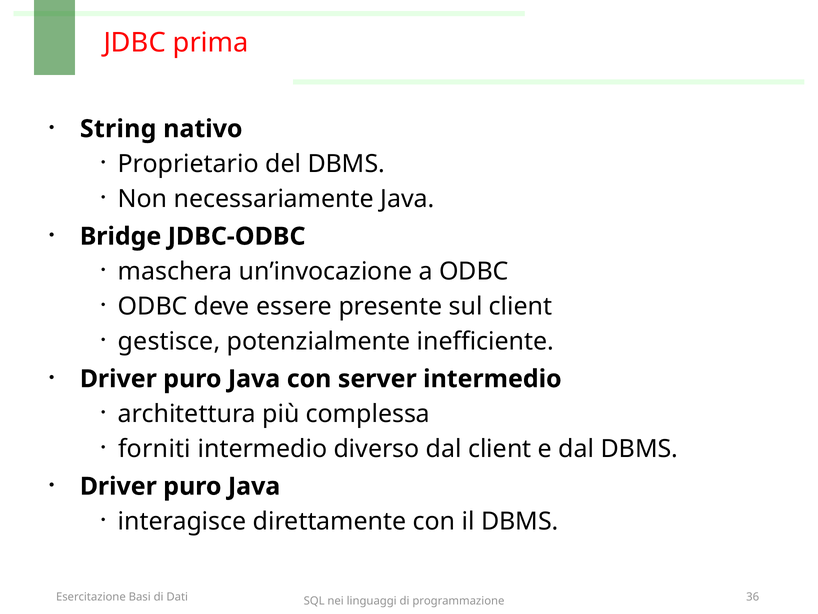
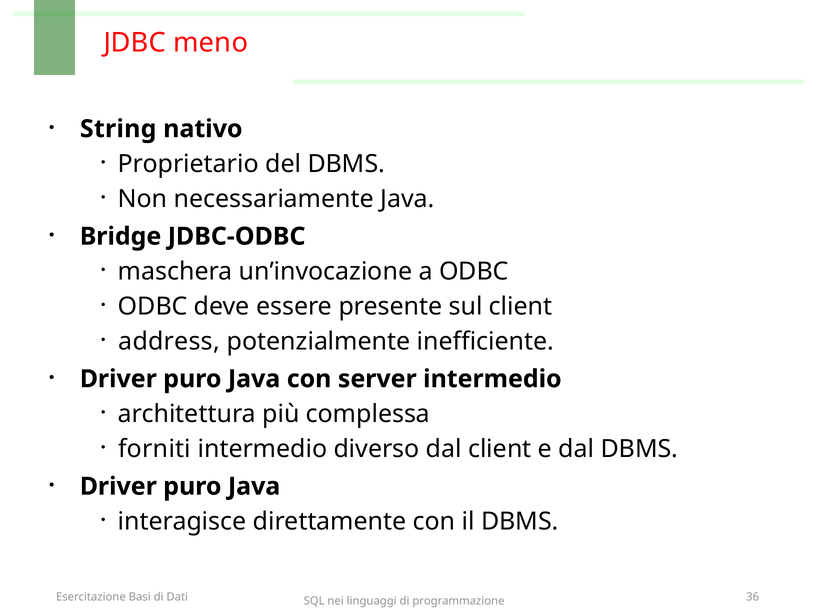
prima: prima -> meno (211, 43)
gestisce: gestisce -> address (169, 341)
